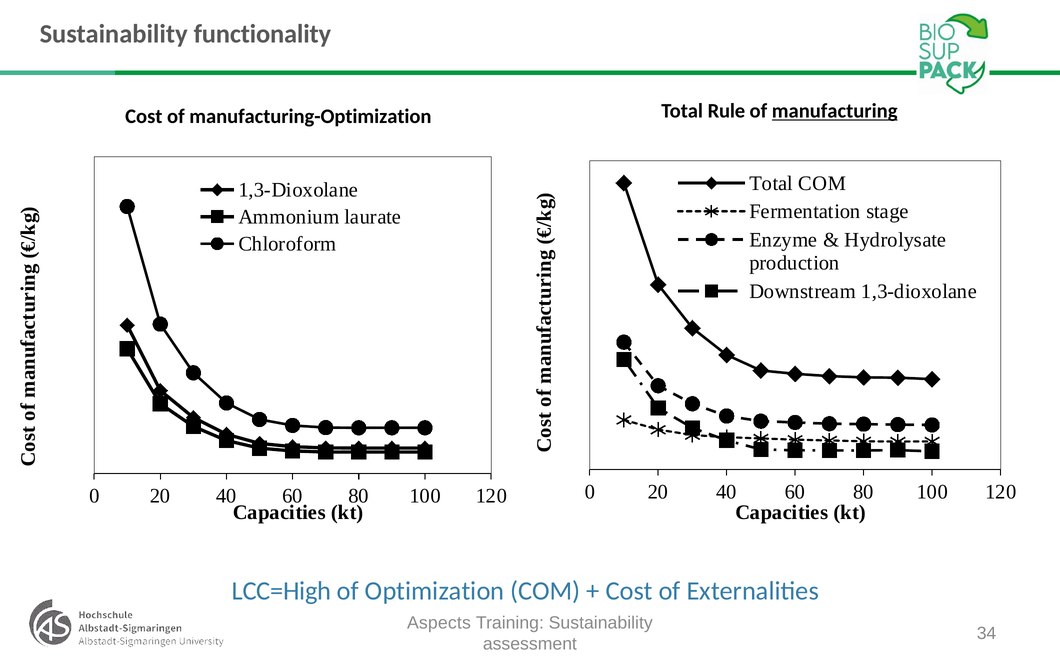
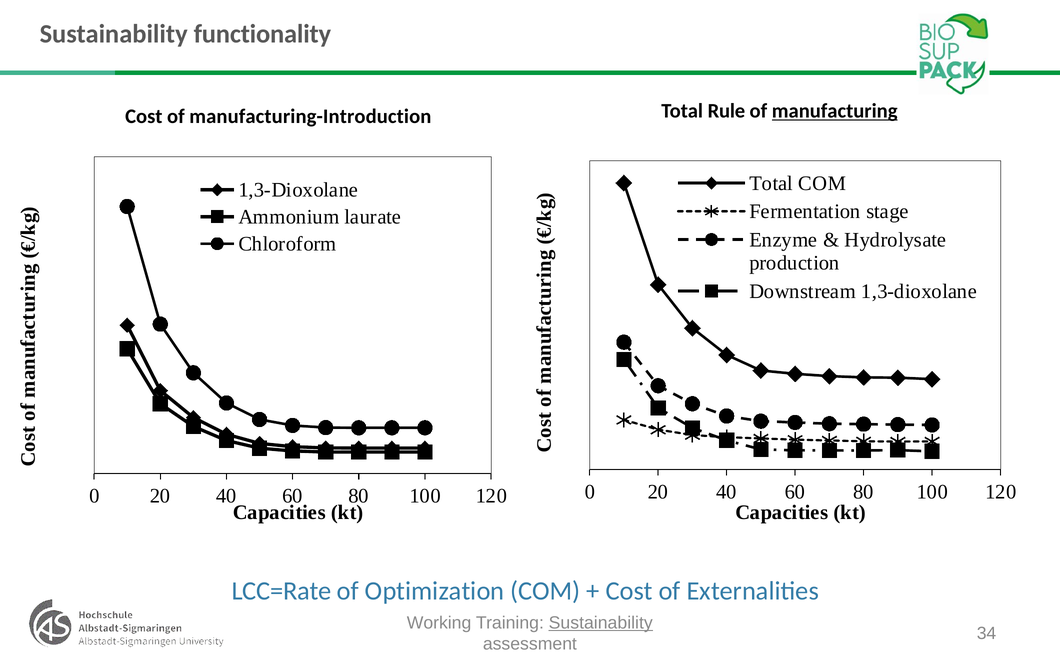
manufacturing-Optimization: manufacturing-Optimization -> manufacturing-Introduction (310, 116)
LCC=High: LCC=High -> LCC=Rate (282, 590)
Aspects: Aspects -> Working (439, 622)
Sustainability underline: none -> present (601, 622)
